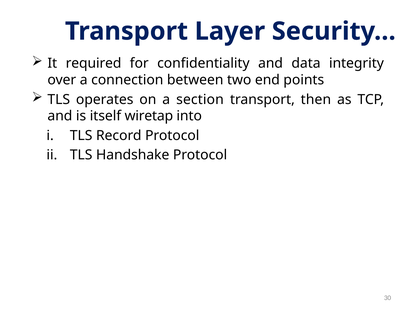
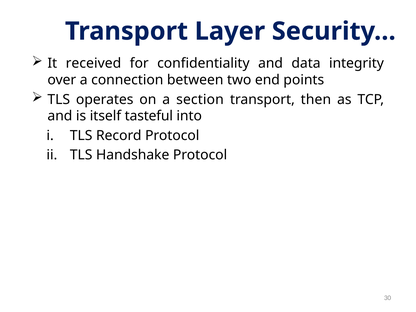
required: required -> received (93, 63)
wiretap: wiretap -> tasteful (149, 116)
